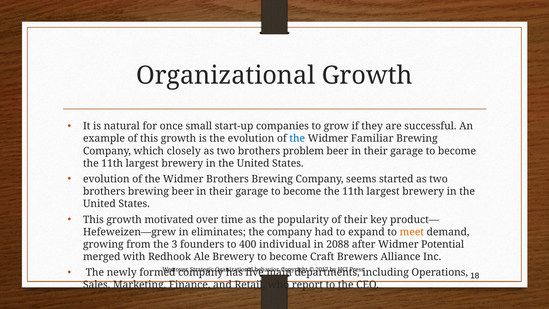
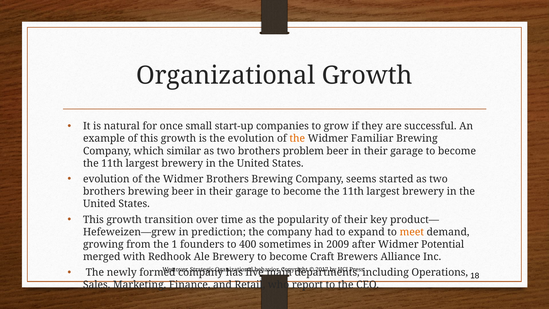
the colour: blue -> orange (297, 139)
closely: closely -> similar (184, 151)
motivated: motivated -> transition (169, 219)
eliminates: eliminates -> prediction (219, 232)
3: 3 -> 1 (174, 244)
individual: individual -> sometimes (285, 244)
2088: 2088 -> 2009 (338, 244)
